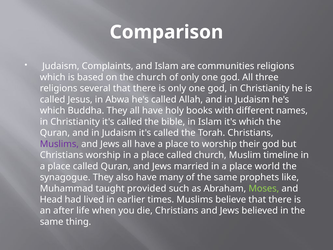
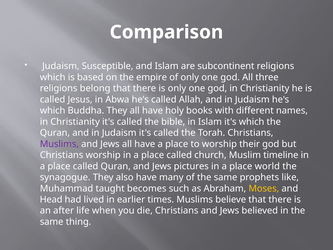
Complaints: Complaints -> Susceptible (108, 66)
communities: communities -> subcontinent (226, 66)
the church: church -> empire (152, 77)
several: several -> belong (95, 88)
married: married -> pictures (191, 166)
provided: provided -> becomes (147, 188)
Moses colour: light green -> yellow (264, 188)
